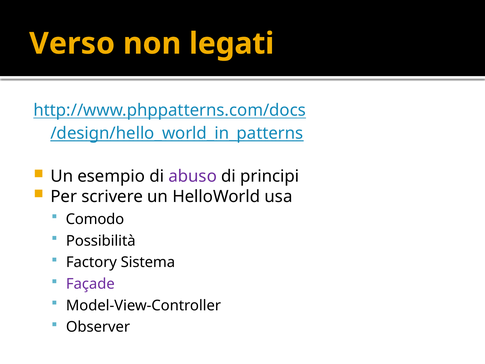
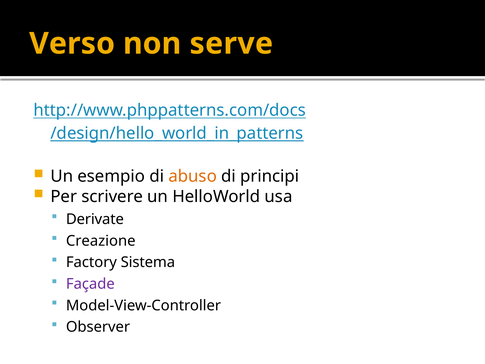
legati: legati -> serve (231, 44)
abuso colour: purple -> orange (193, 176)
Comodo: Comodo -> Derivate (95, 219)
Possibilità: Possibilità -> Creazione (101, 241)
